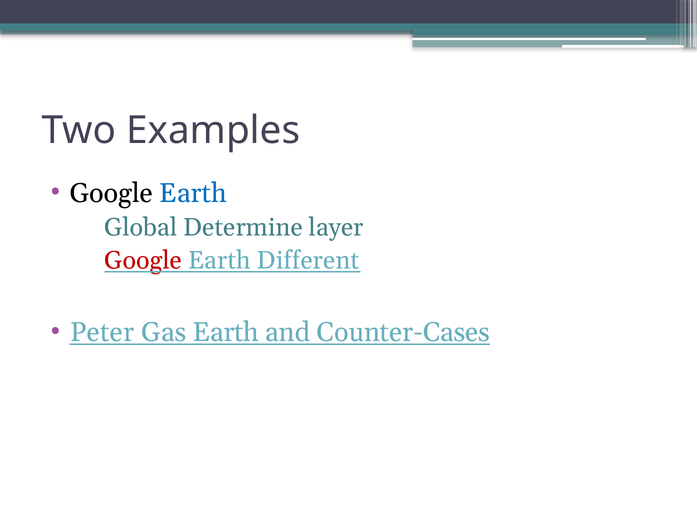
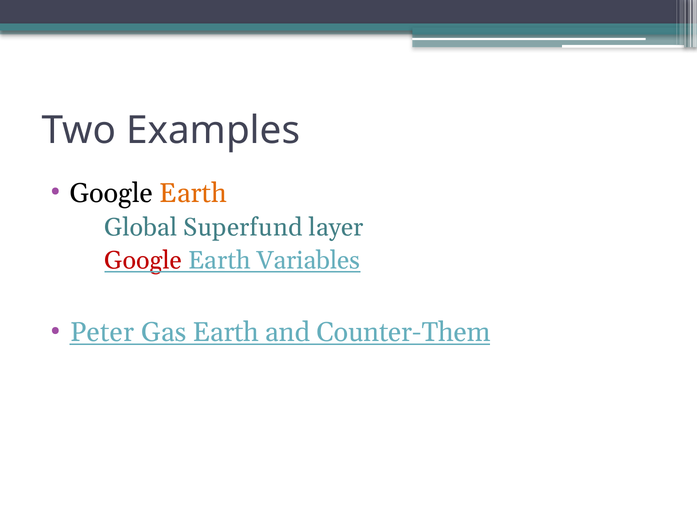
Earth colour: blue -> orange (193, 193)
Determine: Determine -> Superfund (243, 227)
Different: Different -> Variables (308, 260)
Counter-Cases: Counter-Cases -> Counter-Them (404, 332)
